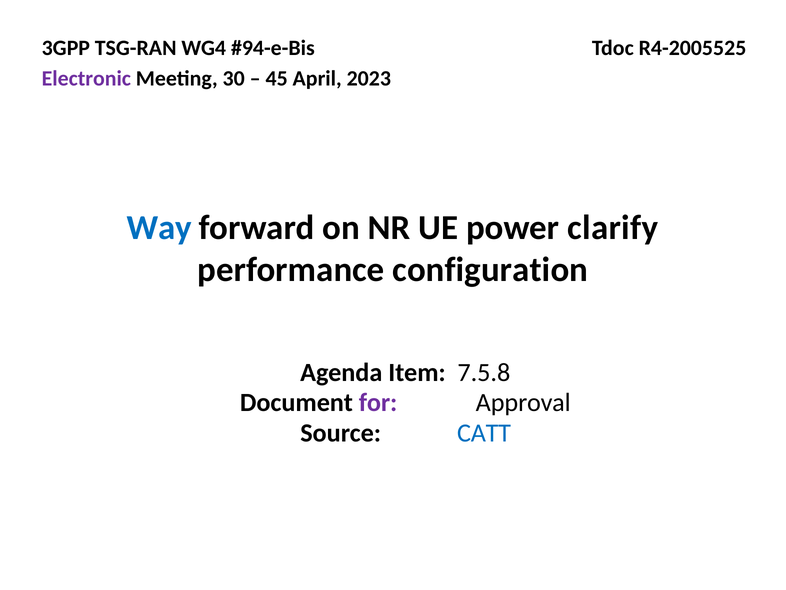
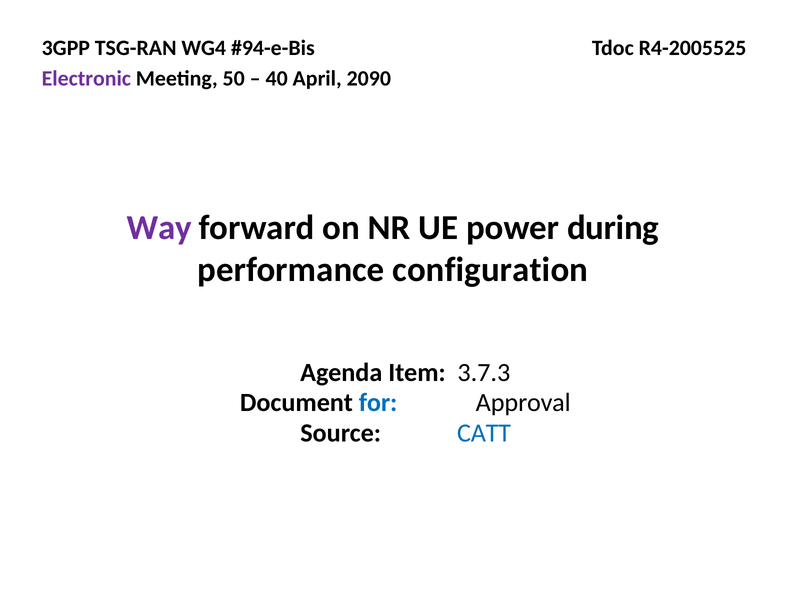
30: 30 -> 50 (234, 79)
45: 45 -> 40 (277, 79)
2023: 2023 -> 2090 (369, 79)
Way colour: blue -> purple (159, 228)
clarify: clarify -> during (613, 228)
7.5.8: 7.5.8 -> 3.7.3 (484, 372)
for colour: purple -> blue (378, 402)
